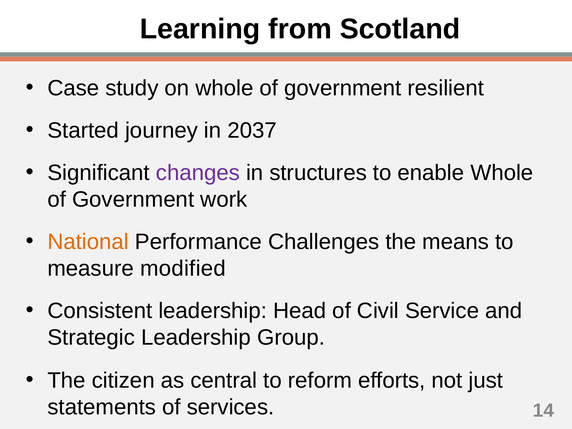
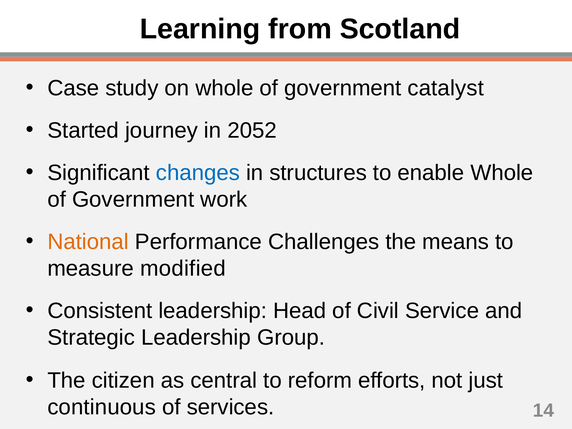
resilient: resilient -> catalyst (446, 88)
2037: 2037 -> 2052 (252, 131)
changes colour: purple -> blue (198, 173)
statements: statements -> continuous (102, 407)
